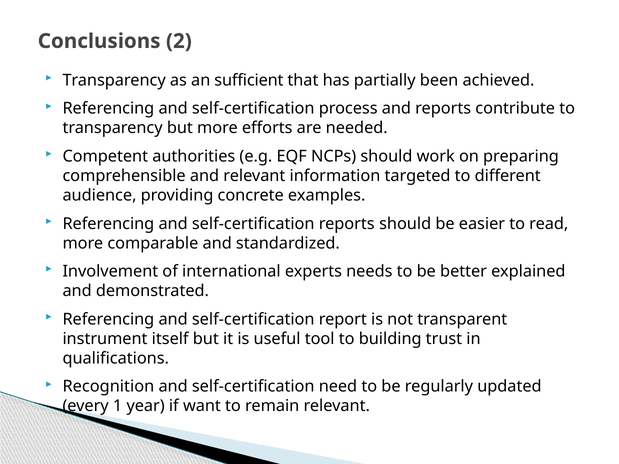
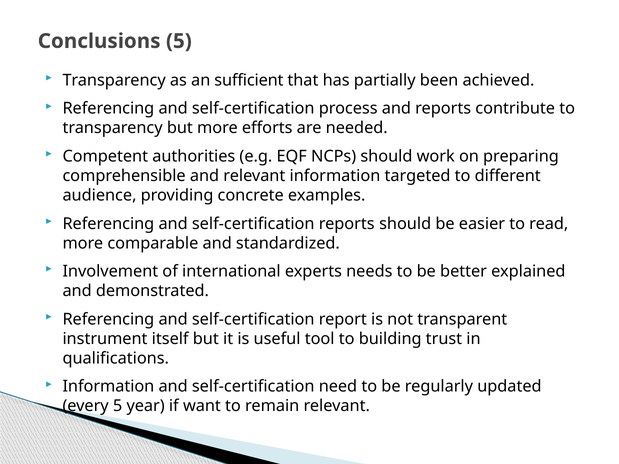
Conclusions 2: 2 -> 5 (179, 41)
Recognition: Recognition -> Information (108, 387)
every 1: 1 -> 5 (118, 406)
